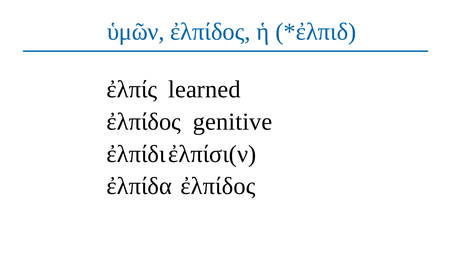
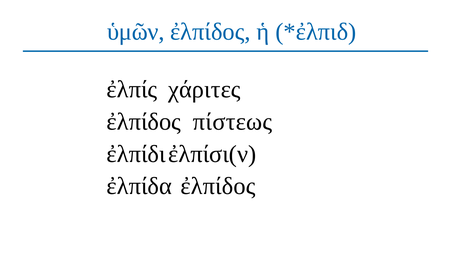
learned: learned -> χάριτες (204, 89)
genitive: genitive -> πίστεως (233, 121)
